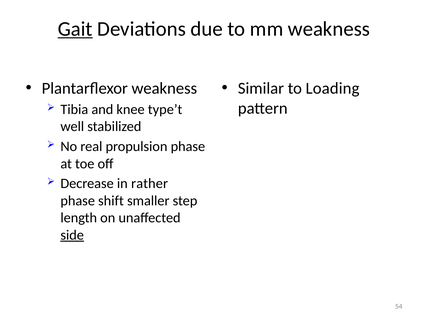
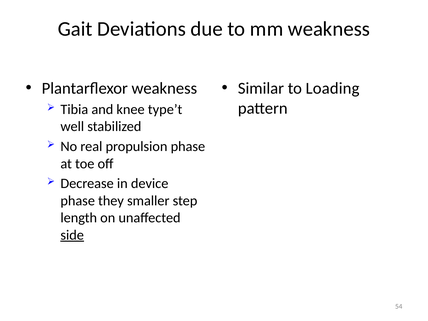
Gait underline: present -> none (75, 29)
rather: rather -> device (150, 184)
shift: shift -> they (111, 201)
